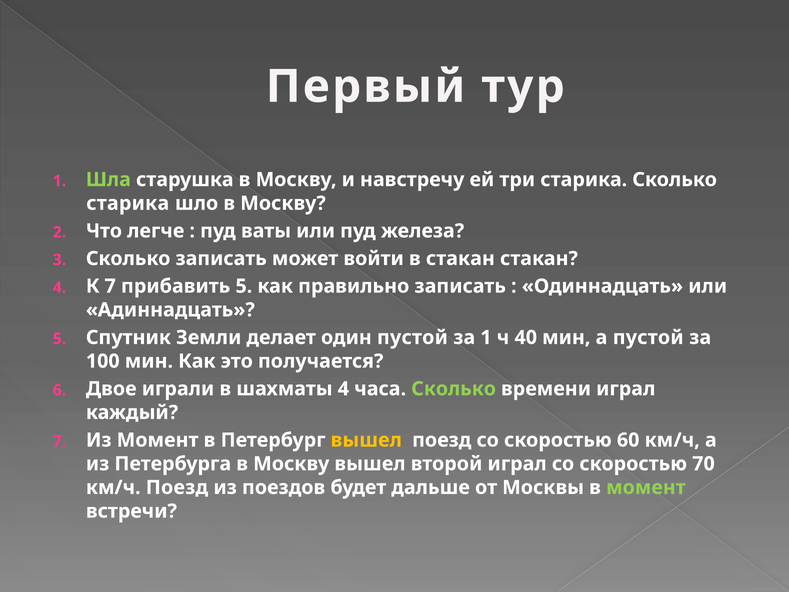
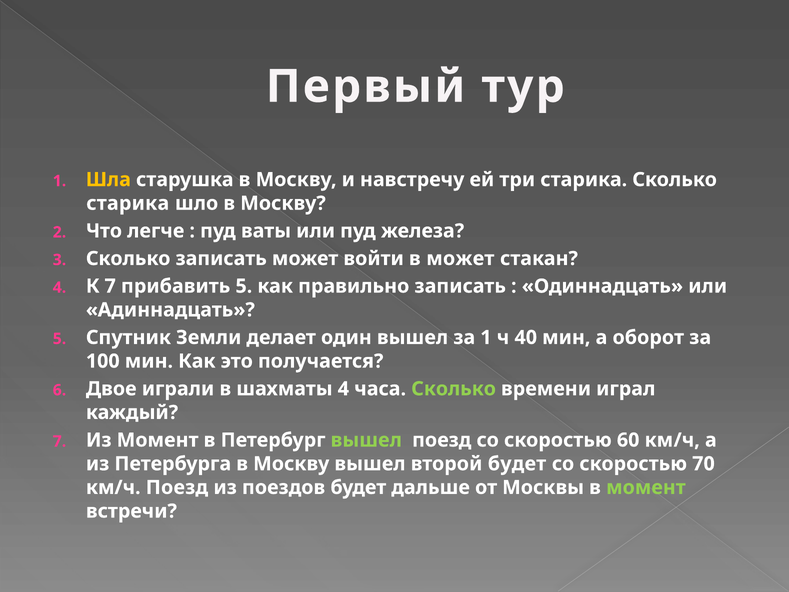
Шла colour: light green -> yellow (108, 180)
в стакан: стакан -> может (460, 258)
один пустой: пустой -> вышел (413, 337)
а пустой: пустой -> оборот (648, 337)
вышел colour: yellow -> light green (366, 440)
второй играл: играл -> будет (517, 464)
